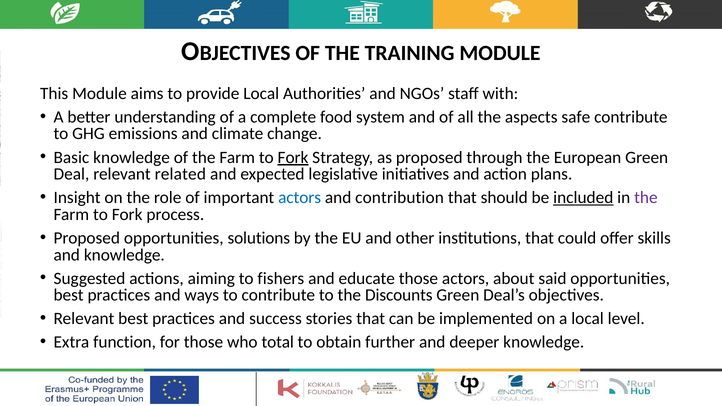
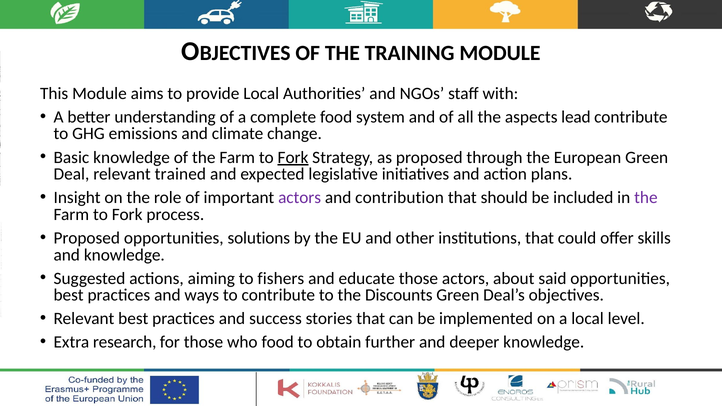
safe: safe -> lead (576, 117)
related: related -> trained (180, 174)
actors colour: blue -> purple (300, 198)
included underline: present -> none (583, 198)
function: function -> research (125, 342)
who total: total -> food (278, 342)
